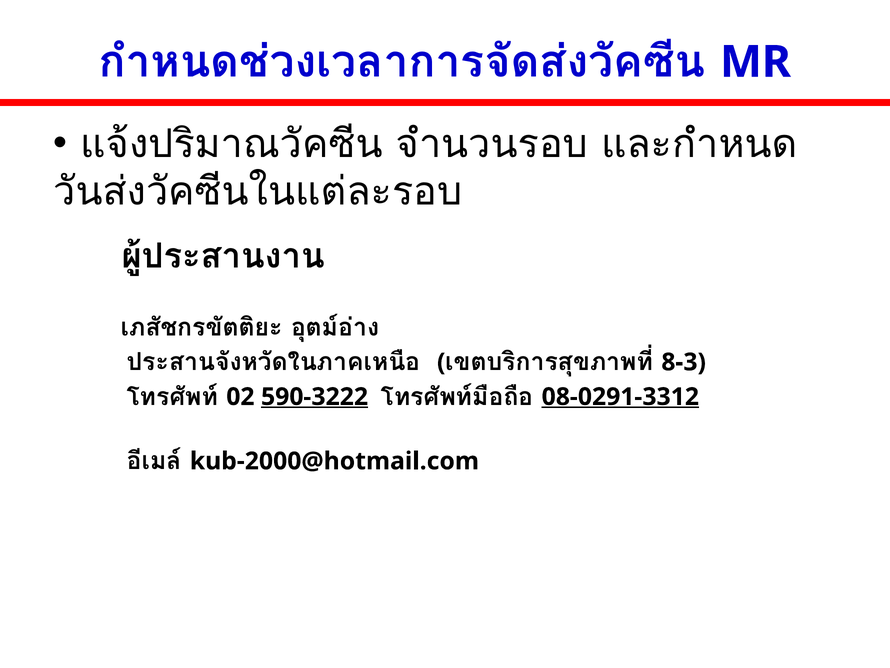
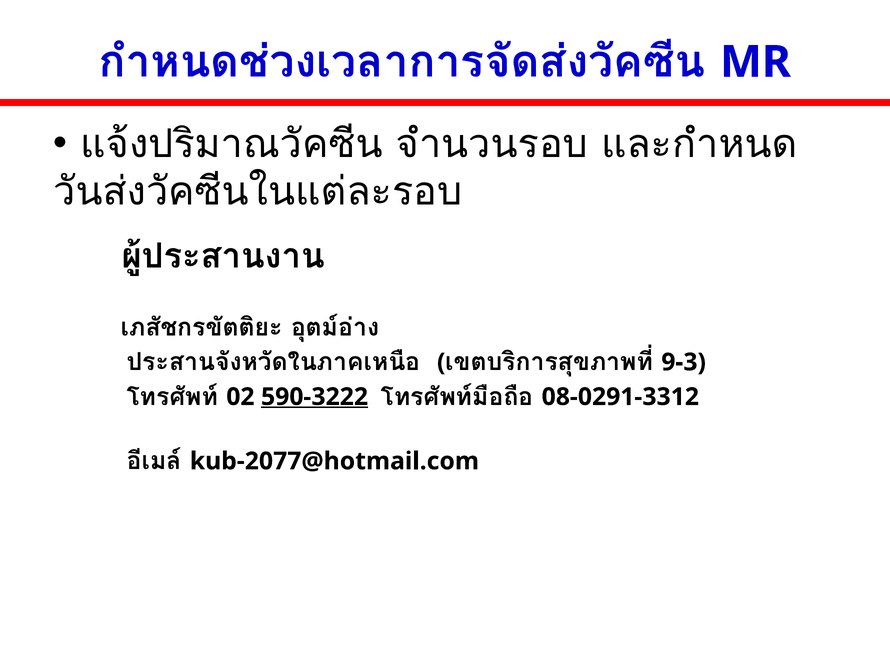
8-3: 8-3 -> 9-3 (684, 362)
08-0291-3312 underline: present -> none (620, 397)
kub-2000@hotmail.com: kub-2000@hotmail.com -> kub-2077@hotmail.com (334, 461)
